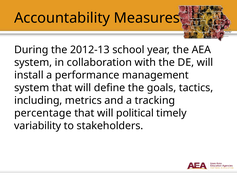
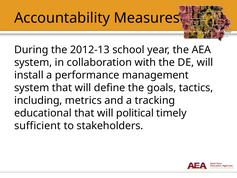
percentage: percentage -> educational (43, 113)
variability: variability -> sufficient (38, 126)
